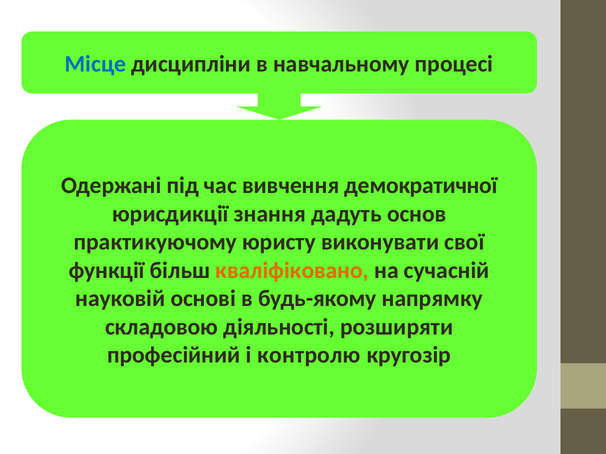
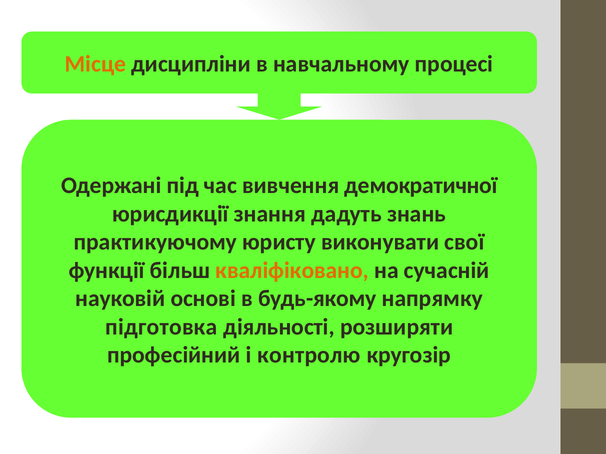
Місце colour: blue -> orange (95, 64)
основ: основ -> знань (417, 214)
складовою: складовою -> підготовка (161, 327)
